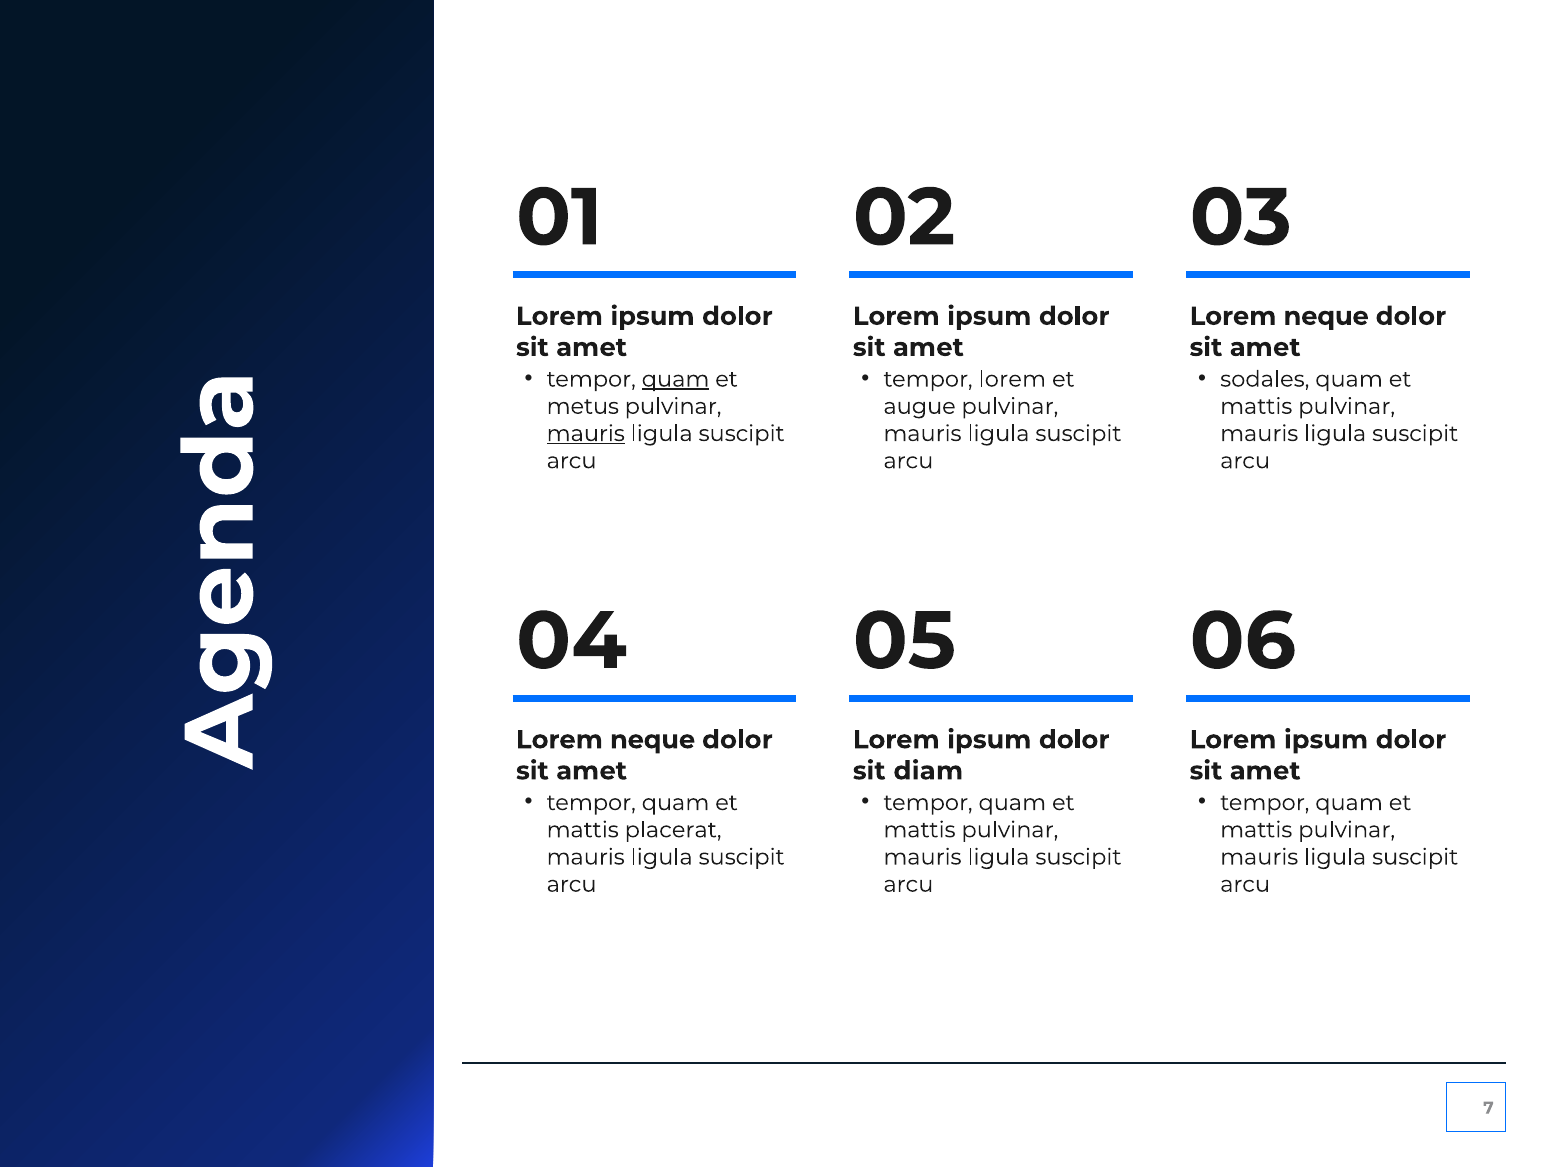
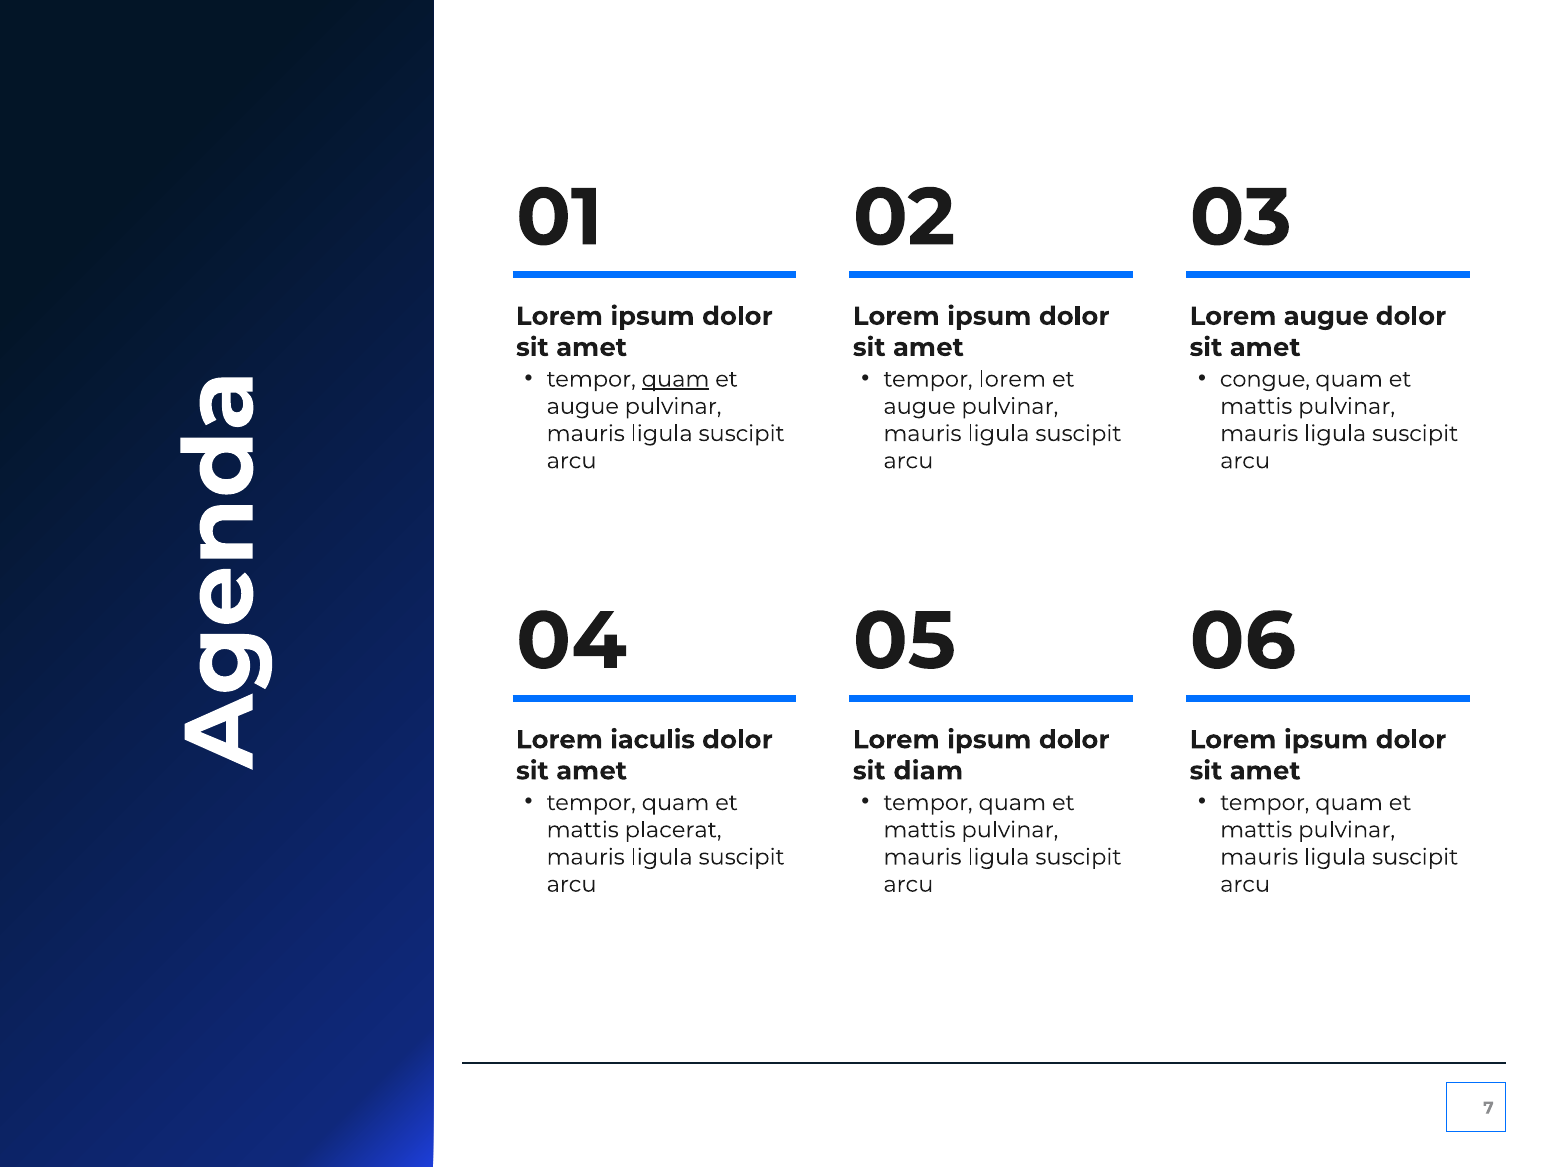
neque: neque -> augue (1326, 316)
sodales: sodales -> congue (1265, 379)
metus: metus -> augue (583, 406)
mauris underline: present -> none (586, 434)
neque: neque -> iaculis (653, 740)
